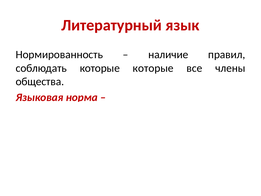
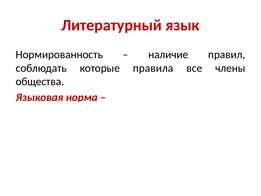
которые которые: которые -> правила (153, 68)
